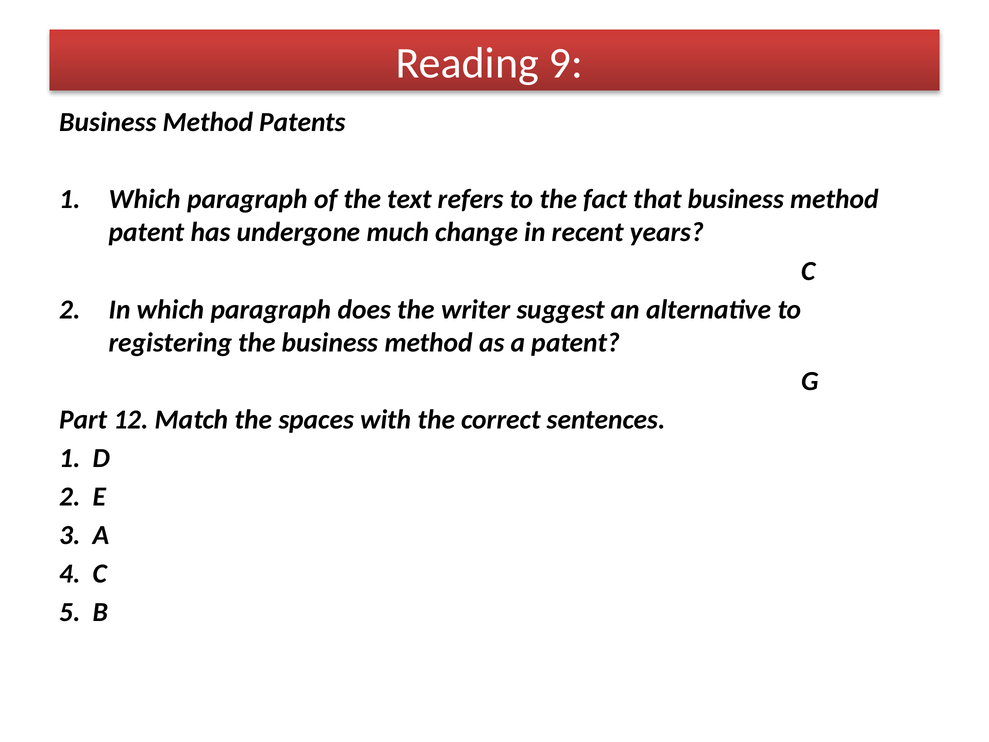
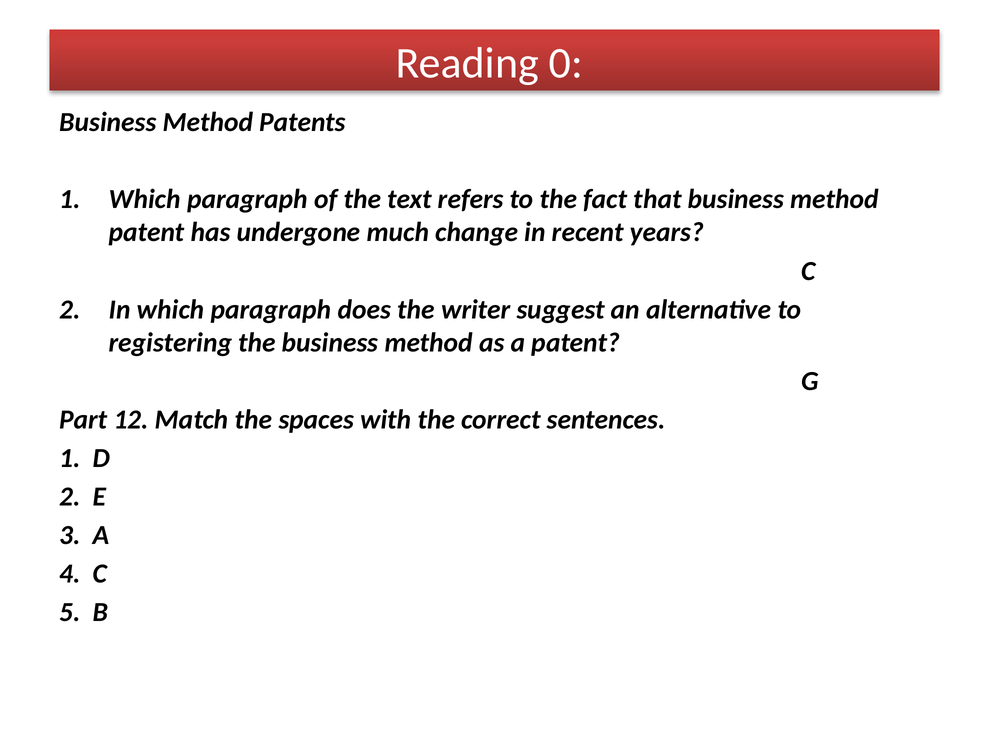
9: 9 -> 0 (566, 63)
